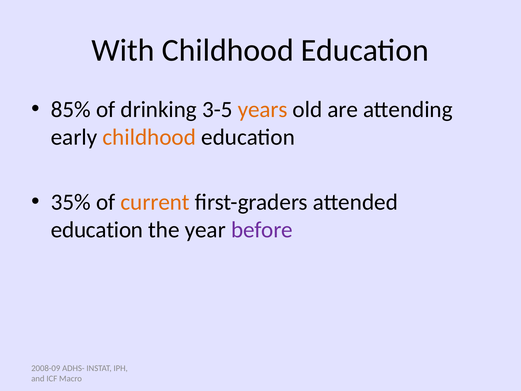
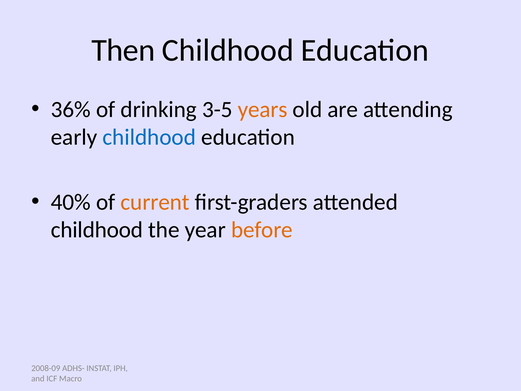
With: With -> Then (123, 50)
85%: 85% -> 36% (71, 109)
childhood colour: orange -> blue (149, 137)
35%: 35% -> 40% (71, 202)
education: education -> childhood (97, 230)
before colour: purple -> orange (262, 230)
